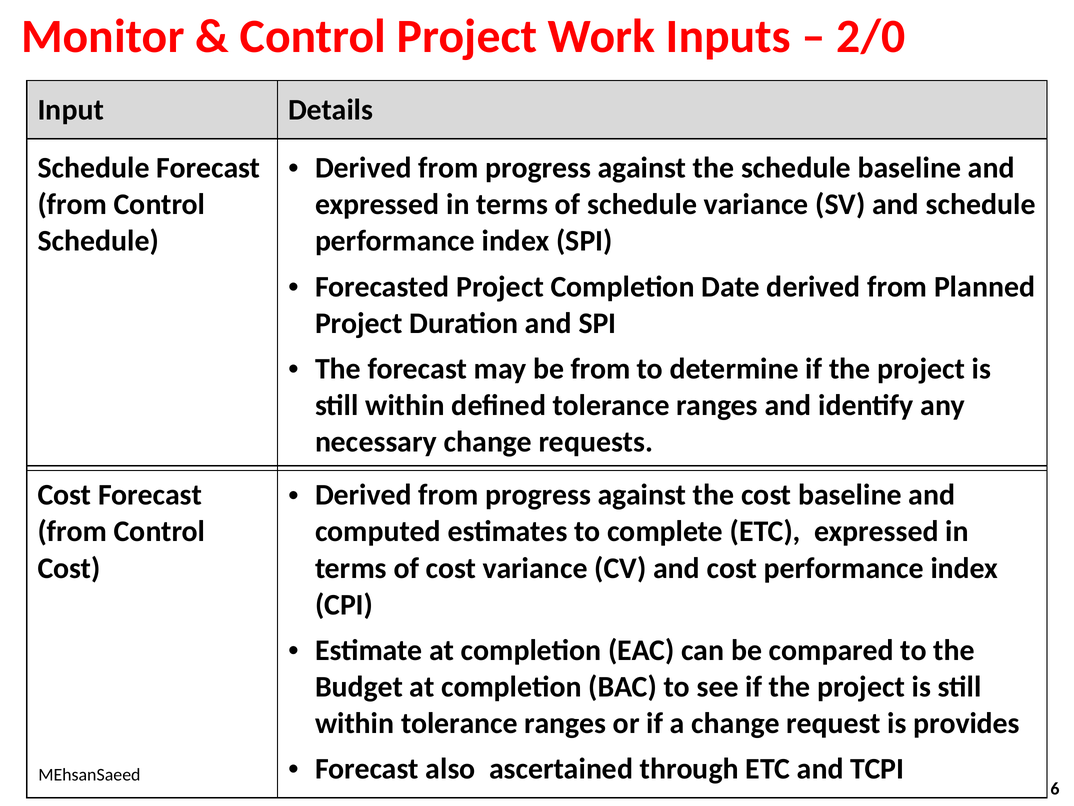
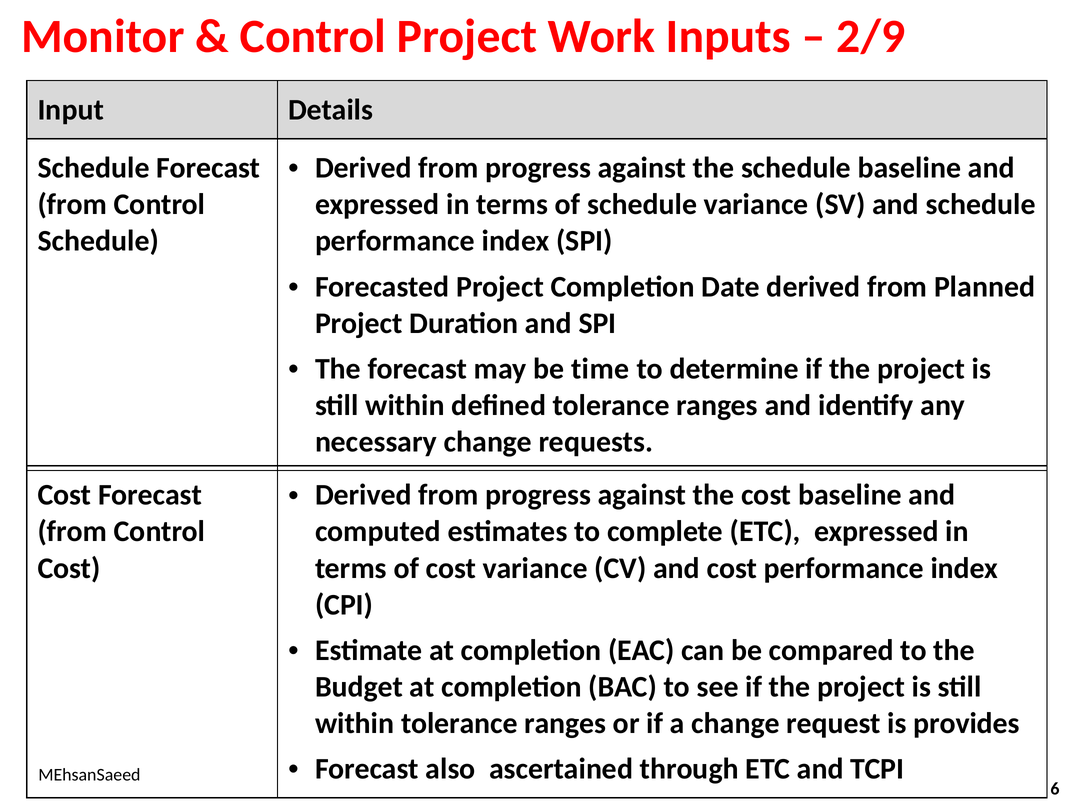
2/0: 2/0 -> 2/9 (871, 37)
be from: from -> time (600, 369)
